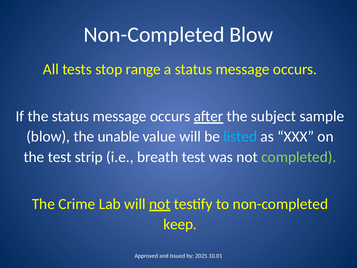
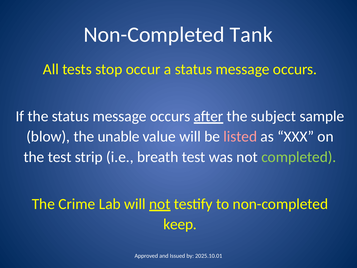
Non-Completed Blow: Blow -> Tank (251, 35)
range: range -> occur (143, 69)
listed colour: light blue -> pink (240, 137)
